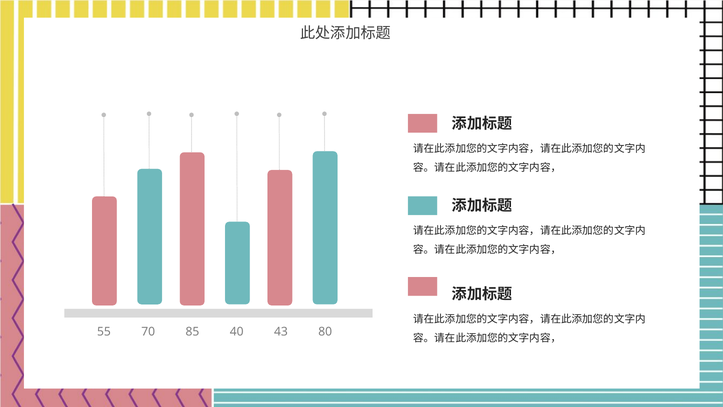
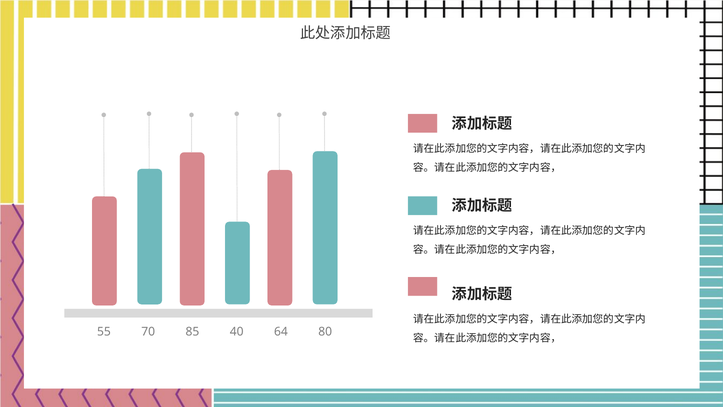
43: 43 -> 64 (281, 332)
